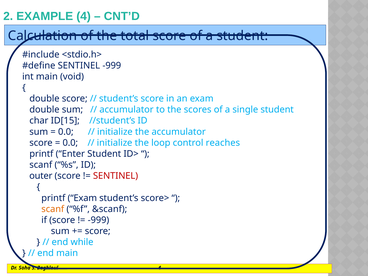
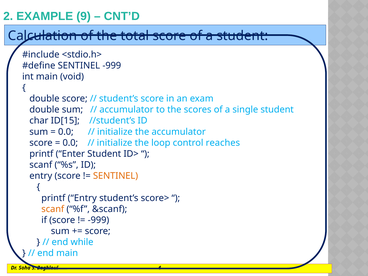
EXAMPLE 4: 4 -> 9 (84, 16)
outer: outer -> entry (41, 176)
SENTINEL colour: red -> orange (116, 176)
printf Exam: Exam -> Entry (82, 198)
